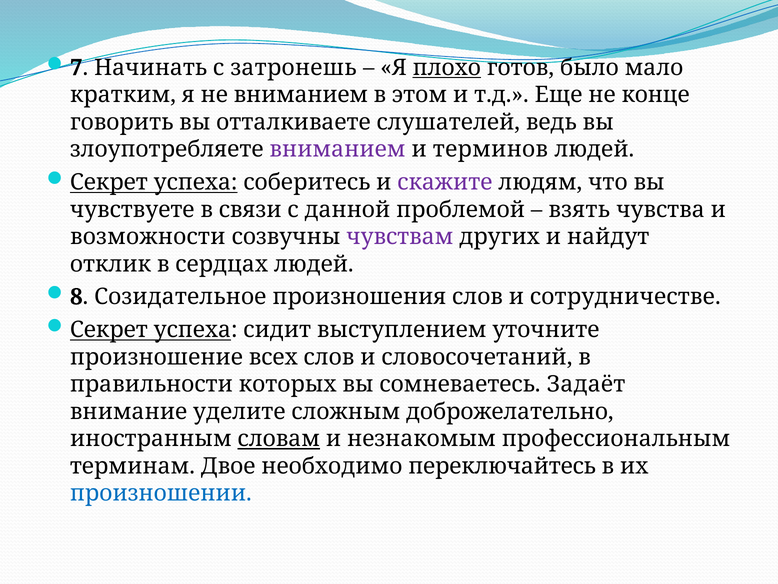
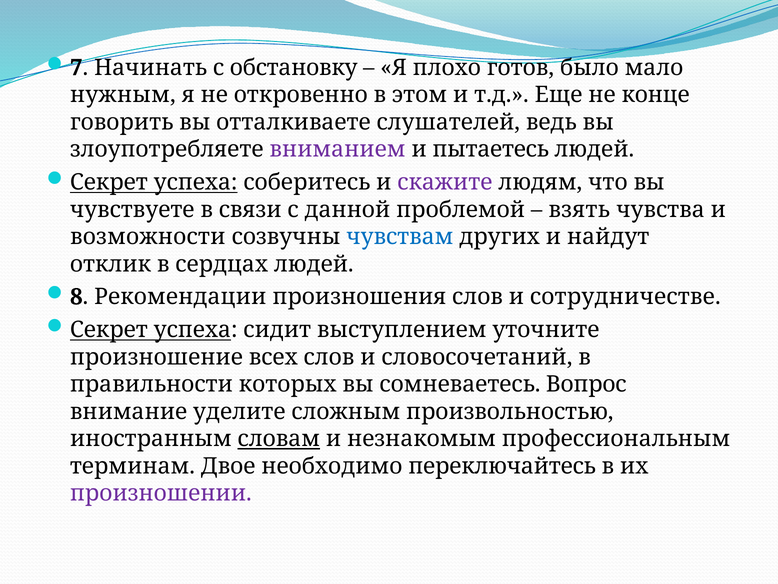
затронешь: затронешь -> обстановку (294, 68)
плохо underline: present -> none (447, 68)
кратким: кратким -> нужным (123, 95)
не вниманием: вниманием -> откровенно (301, 95)
терминов: терминов -> пытаетесь (491, 149)
чувствам colour: purple -> blue (400, 237)
Созидательное: Созидательное -> Рекомендации (180, 297)
Задаёт: Задаёт -> Вопрос (586, 384)
доброжелательно: доброжелательно -> произвольностью (510, 411)
произношении colour: blue -> purple (161, 493)
